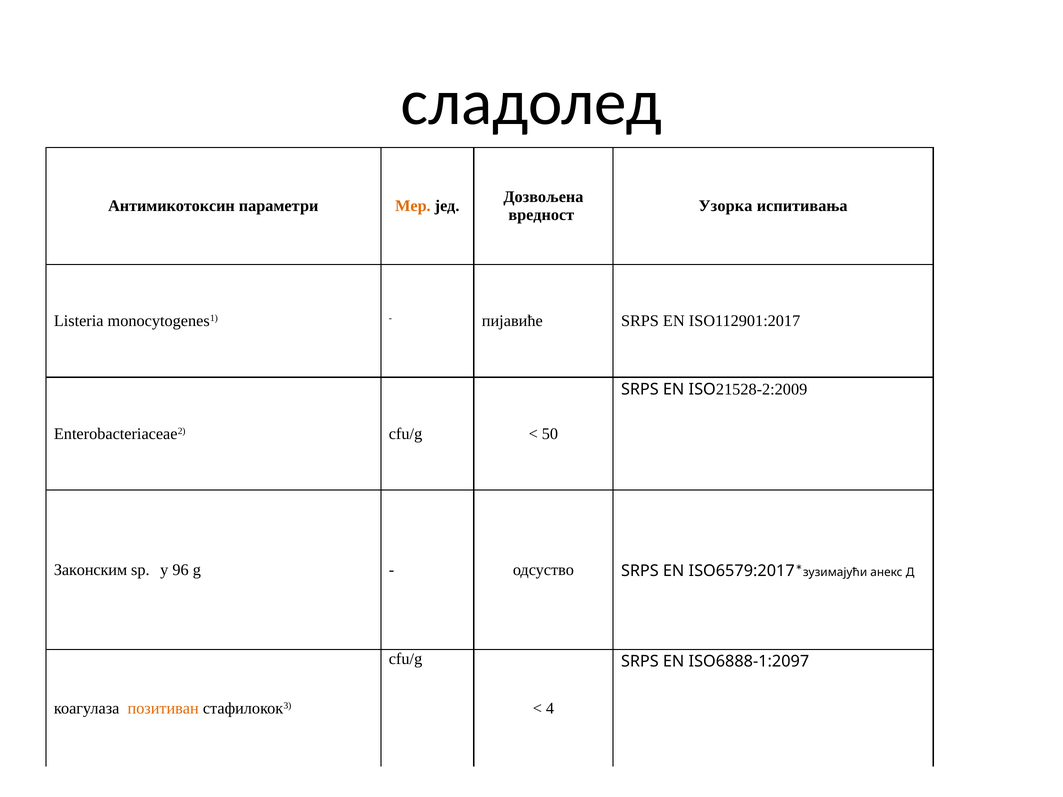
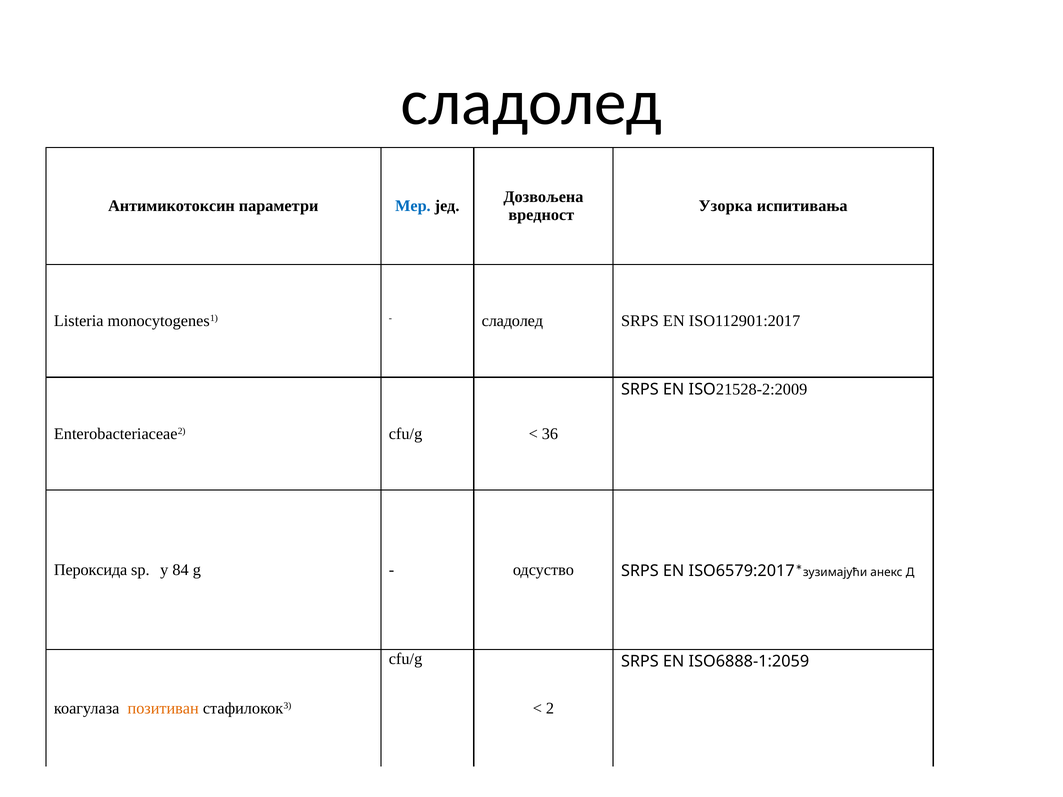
Мер colour: orange -> blue (413, 206)
пијавиће: пијавиће -> сладолед (512, 321)
50: 50 -> 36 (550, 434)
Законским: Законским -> Пероксида (91, 570)
96: 96 -> 84 (181, 570)
ISO6888-1:2097: ISO6888-1:2097 -> ISO6888-1:2059 (749, 662)
4: 4 -> 2 (550, 708)
